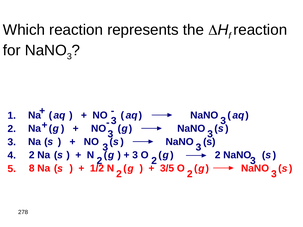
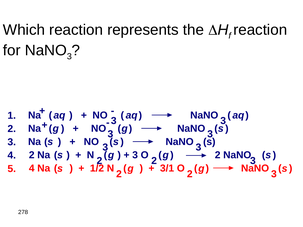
3/5: 3/5 -> 3/1 (167, 169)
8: 8 -> 4 (32, 169)
